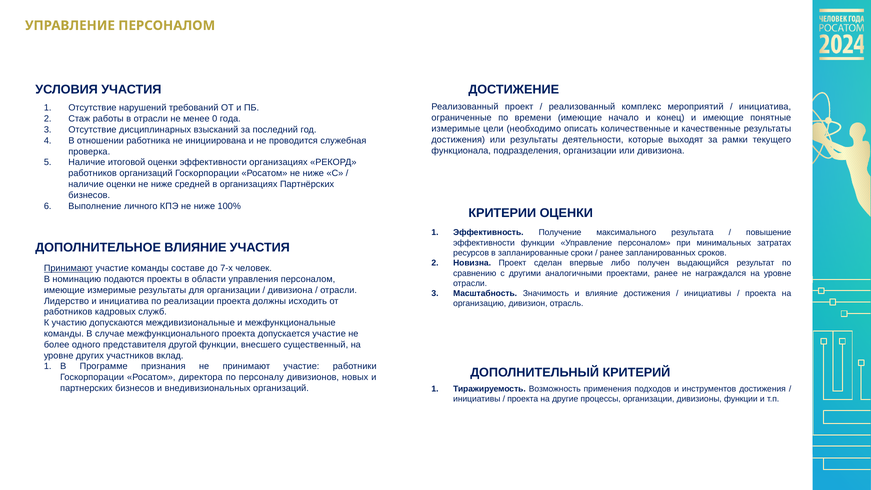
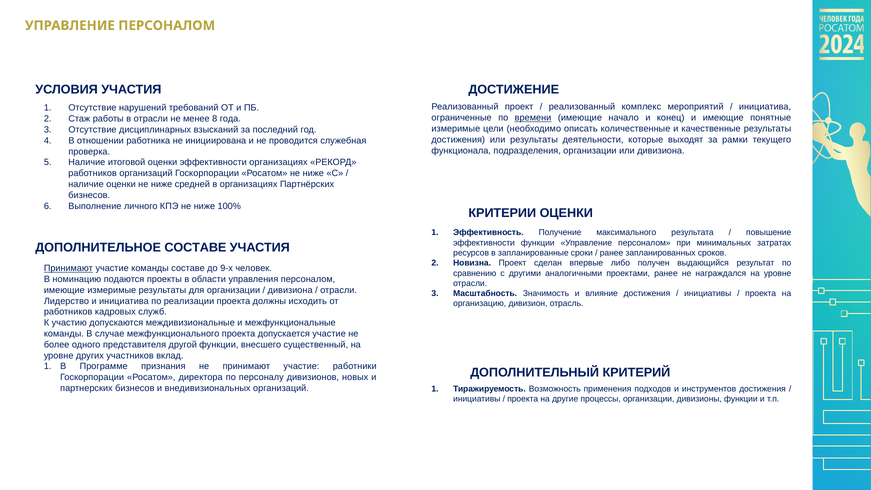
времени underline: none -> present (533, 118)
0: 0 -> 8 (215, 119)
ДОПОЛНИТЕЛЬНОЕ ВЛИЯНИЕ: ВЛИЯНИЕ -> СОСТАВЕ (195, 248)
7-х: 7-х -> 9-х (227, 268)
